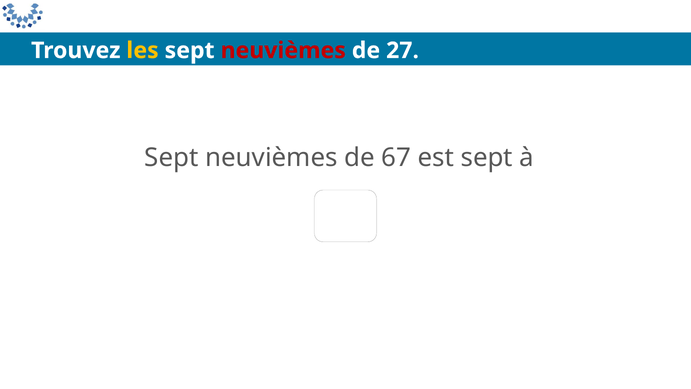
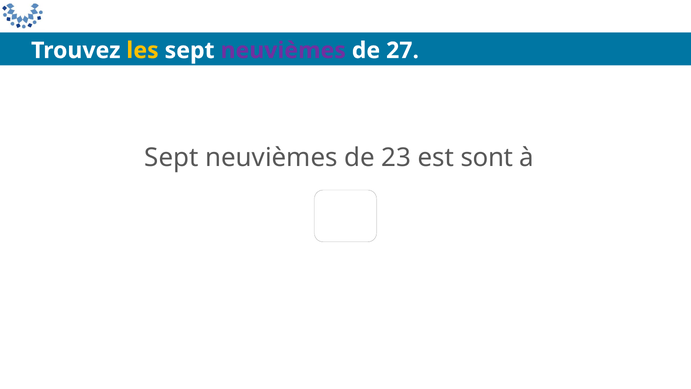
neuvièmes colour: red -> purple (283, 50)
67: 67 -> 23 (396, 158)
est sept: sept -> sont (487, 158)
